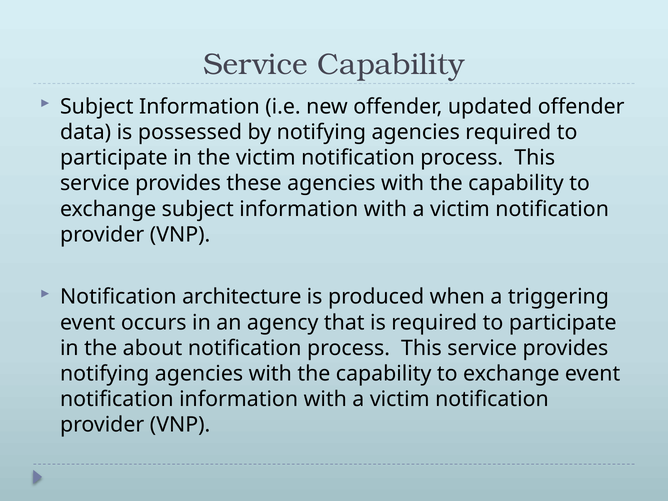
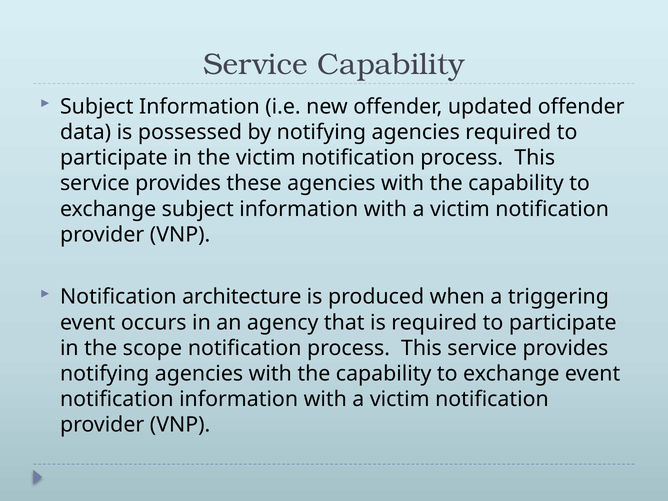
about: about -> scope (152, 348)
